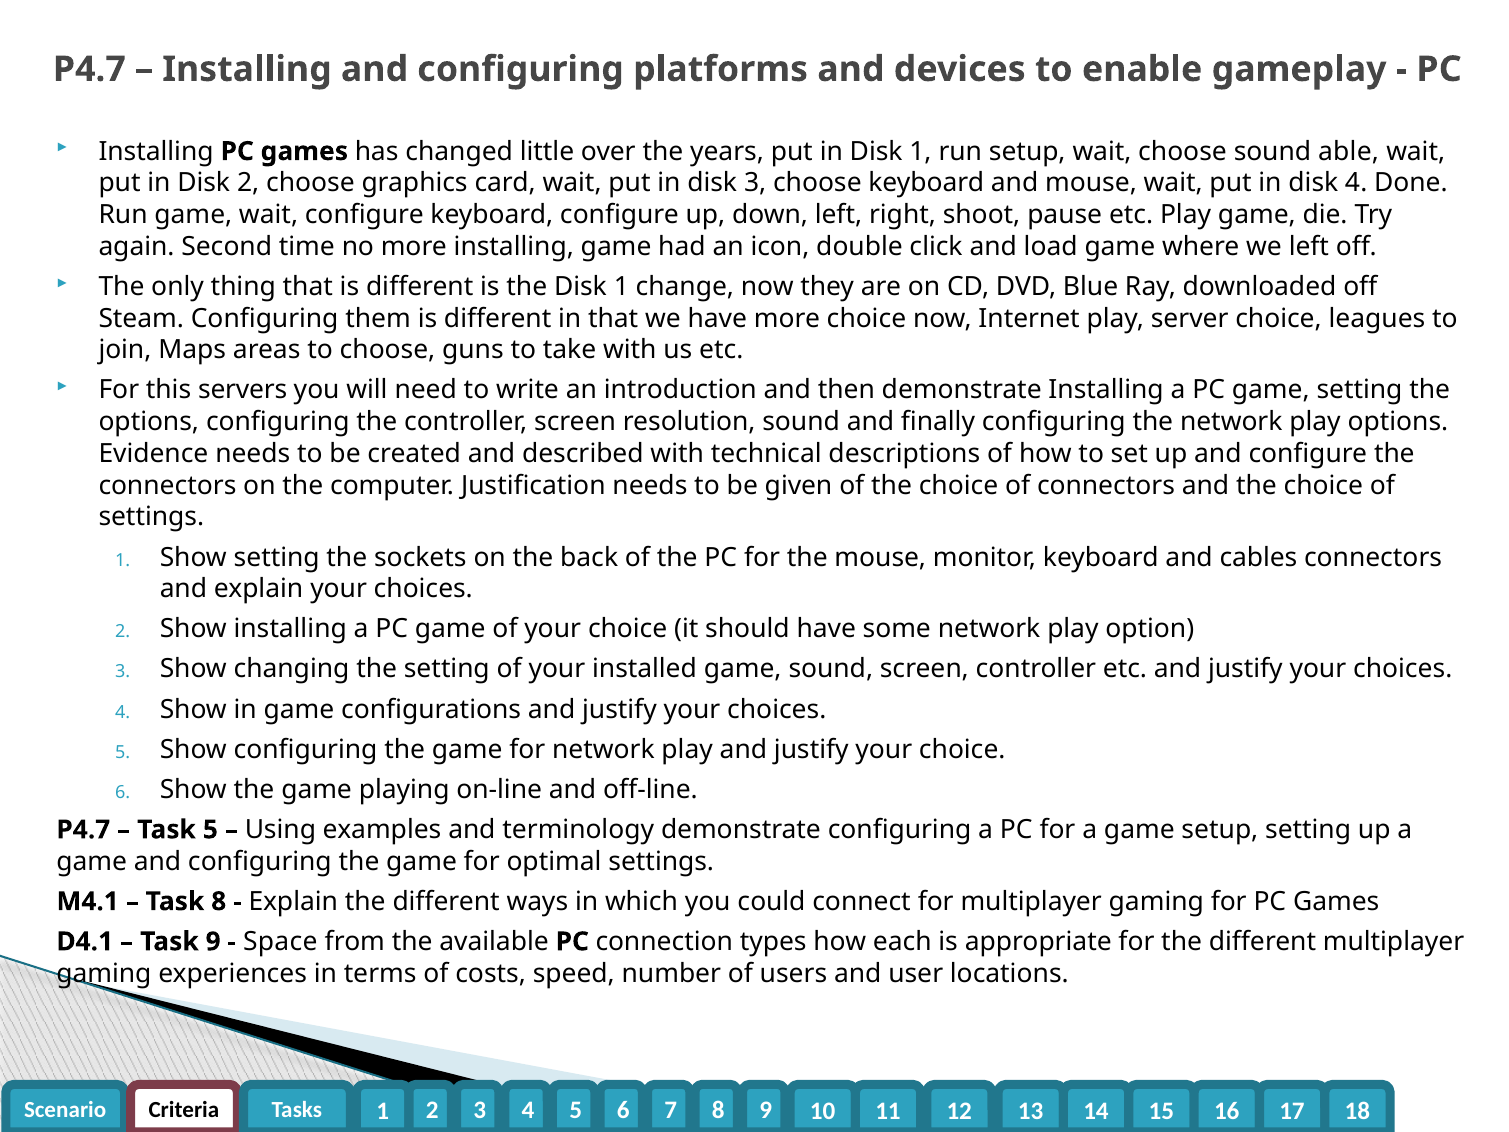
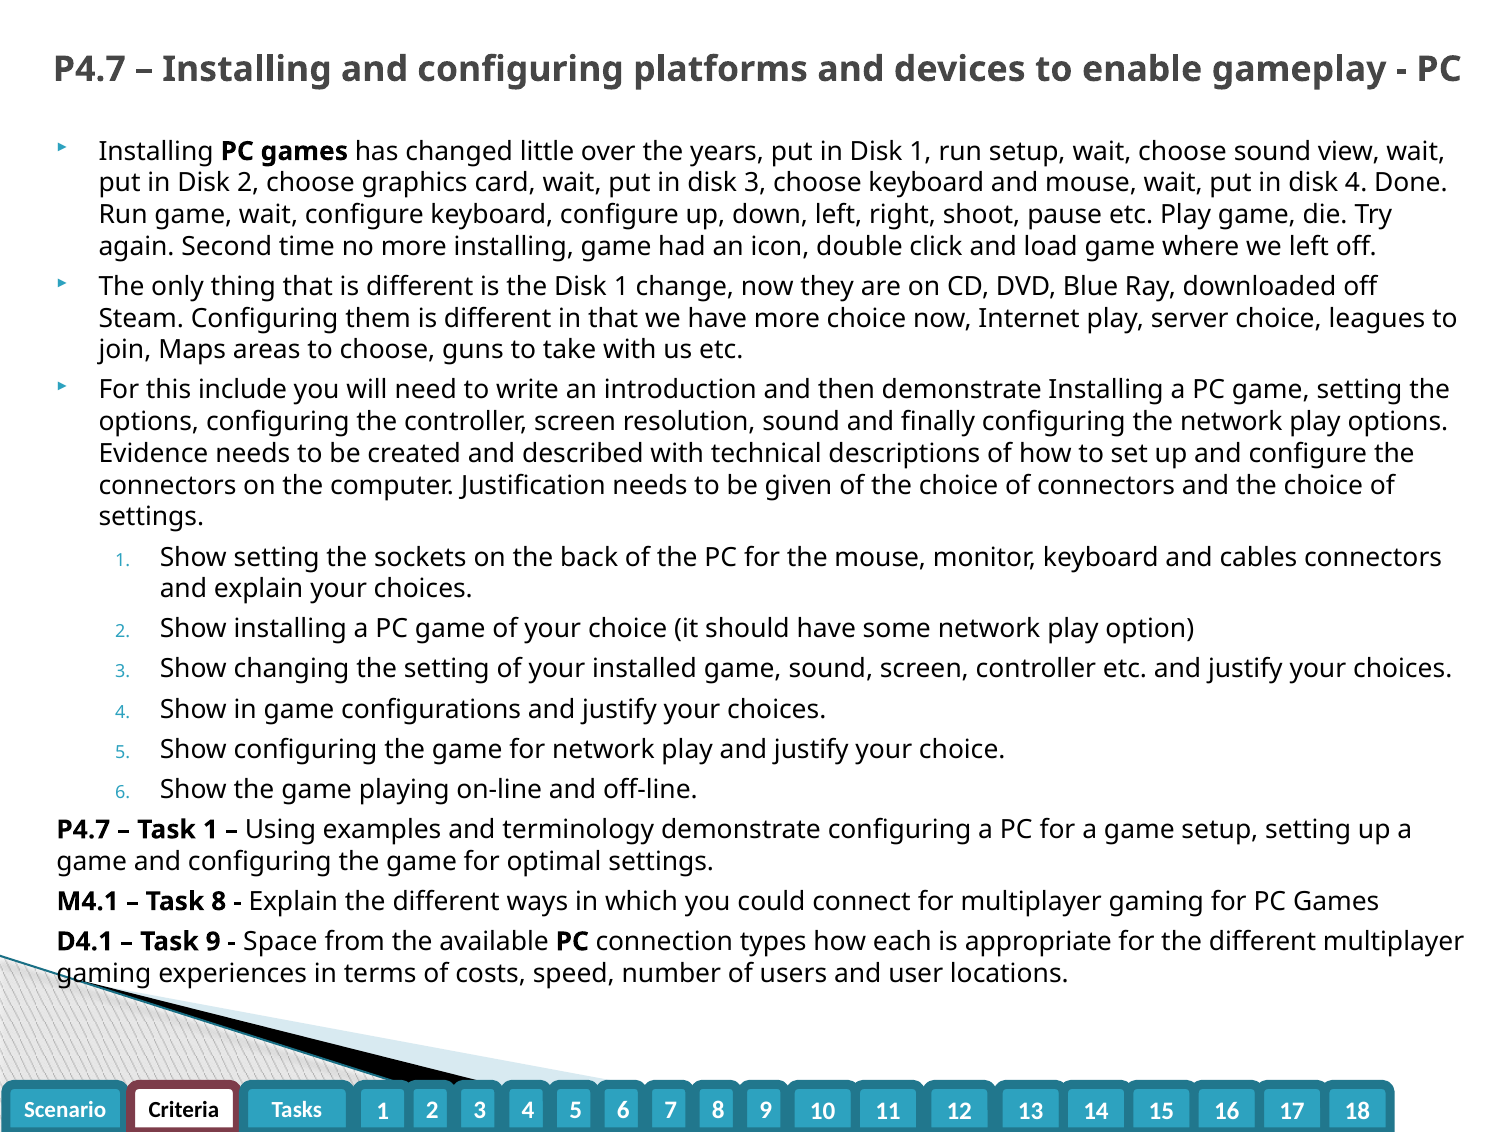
able: able -> view (1349, 151)
servers: servers -> include (243, 390)
Task 5: 5 -> 1 (210, 829)
